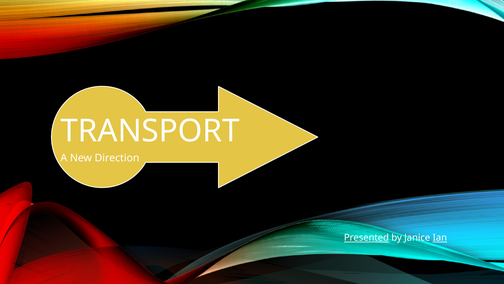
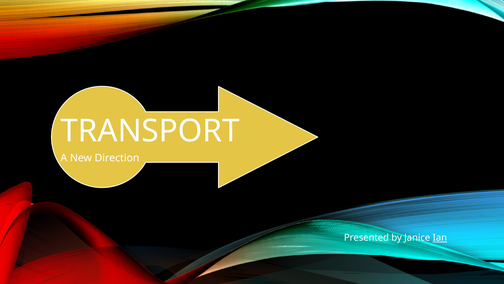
Presented underline: present -> none (366, 237)
